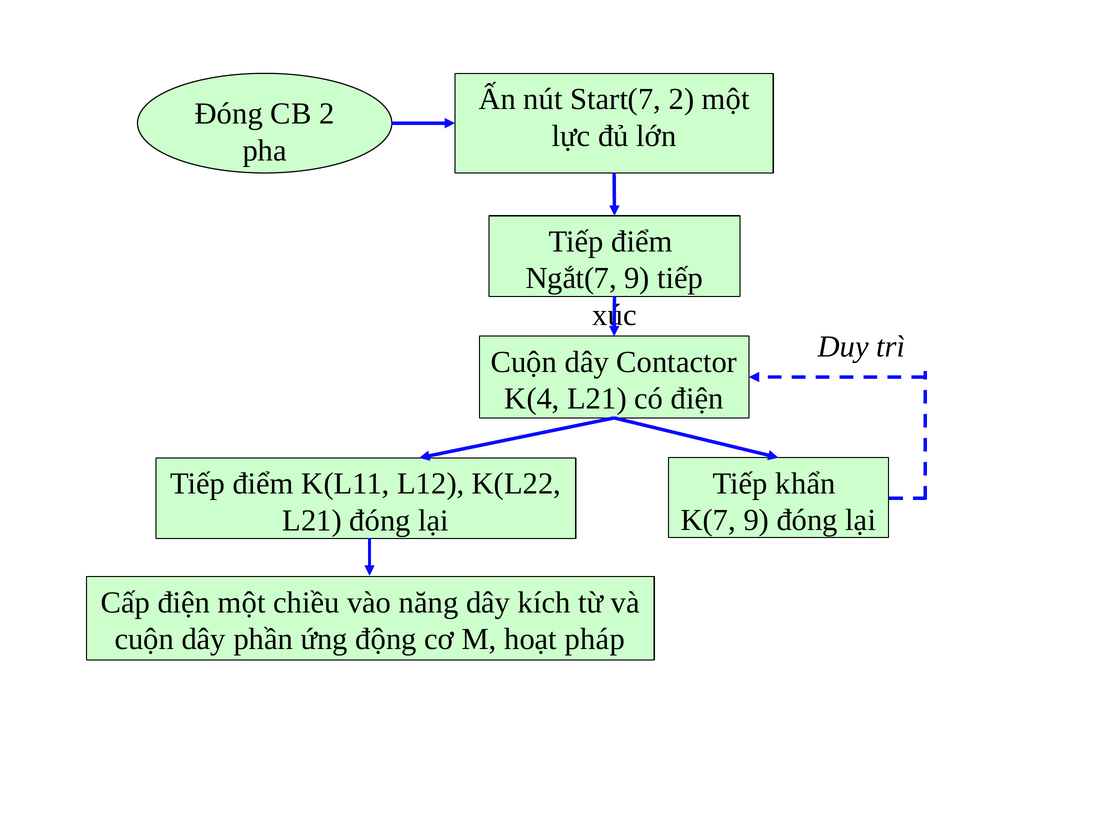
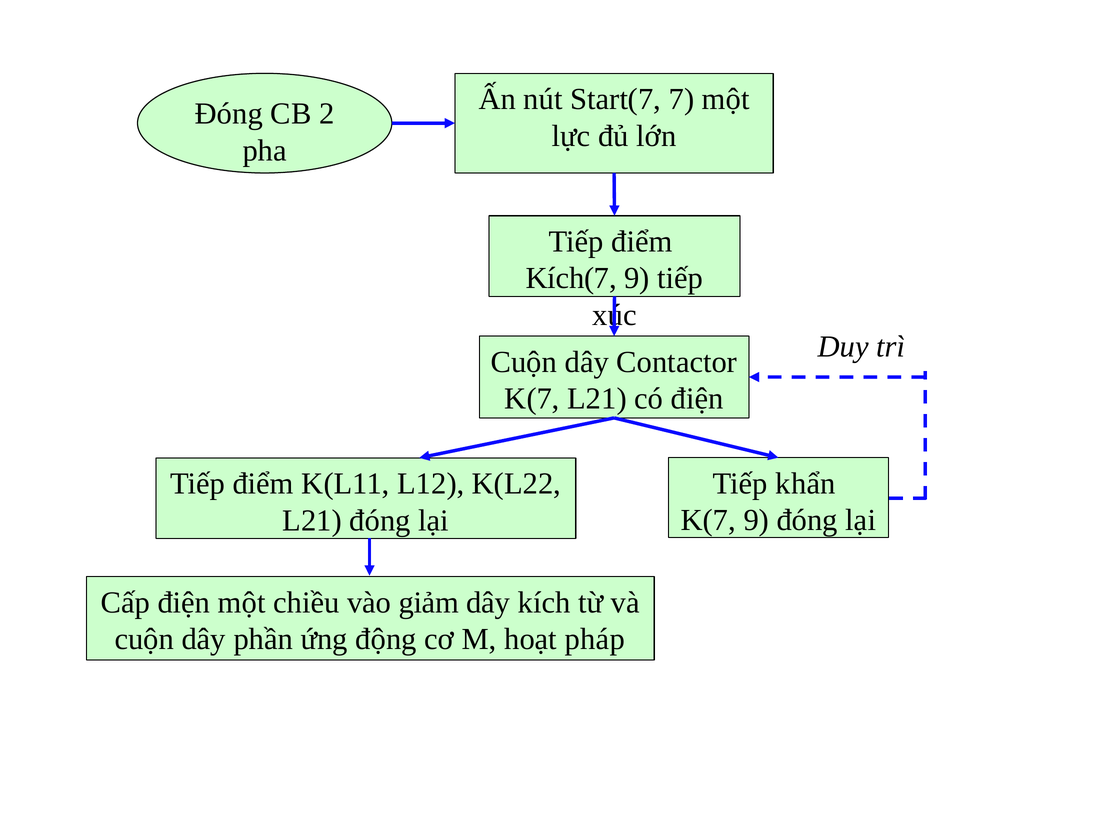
Start(7 2: 2 -> 7 (682, 99)
Ngắt(7: Ngắt(7 -> Kích(7 (571, 278)
K(4: K(4 -> K(7 (532, 399)
năng: năng -> giảm (429, 602)
